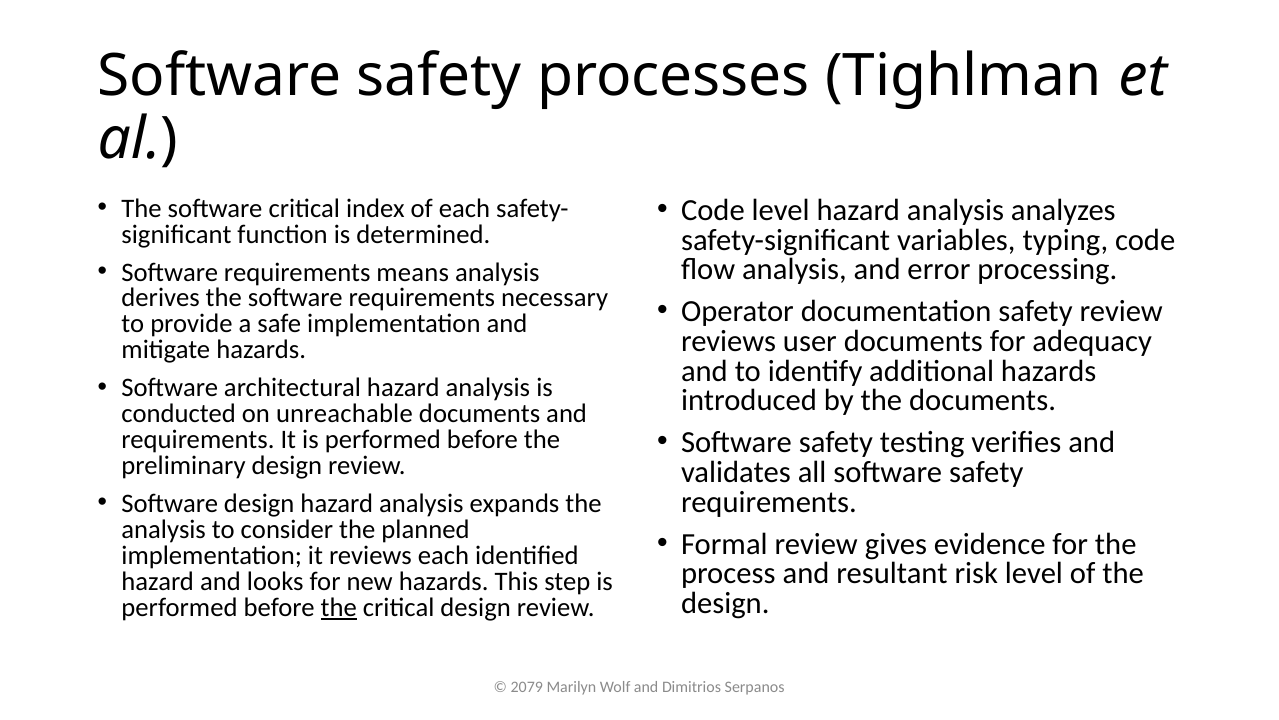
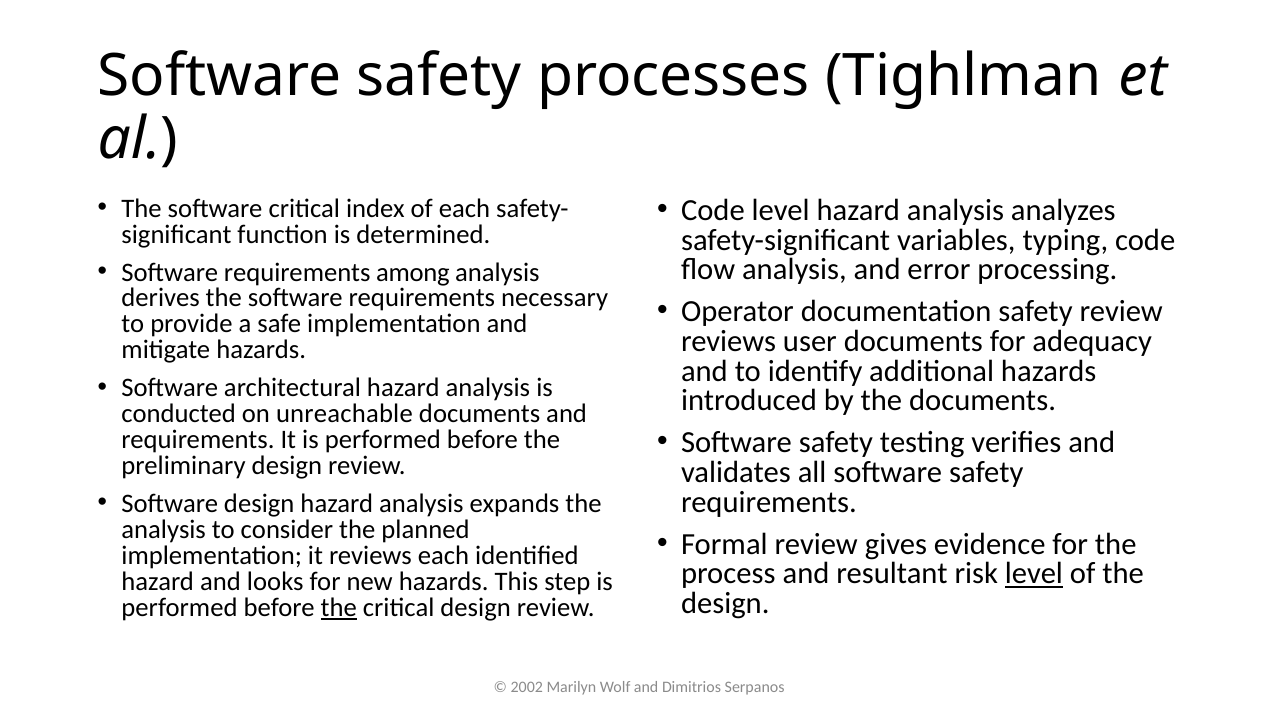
means: means -> among (413, 272)
level underline: none -> present (1034, 573)
2079: 2079 -> 2002 (527, 687)
